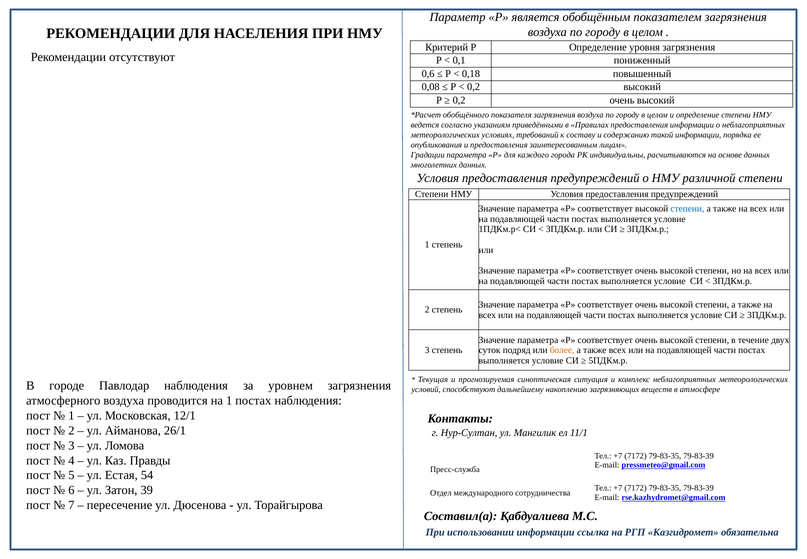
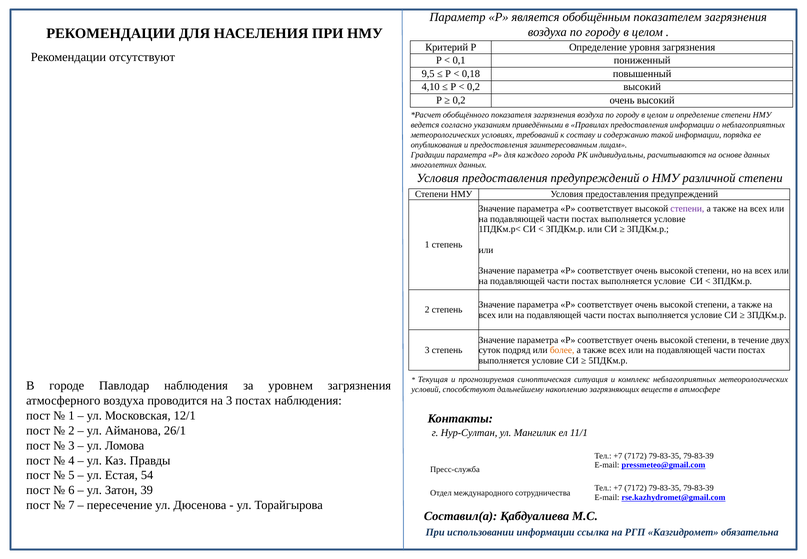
0,6: 0,6 -> 9,5 (428, 74)
0,08: 0,08 -> 4,10 (431, 87)
степени colour: blue -> purple (687, 209)
на 1: 1 -> 3 (229, 401)
